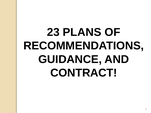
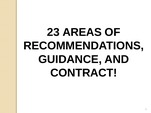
PLANS: PLANS -> AREAS (82, 32)
